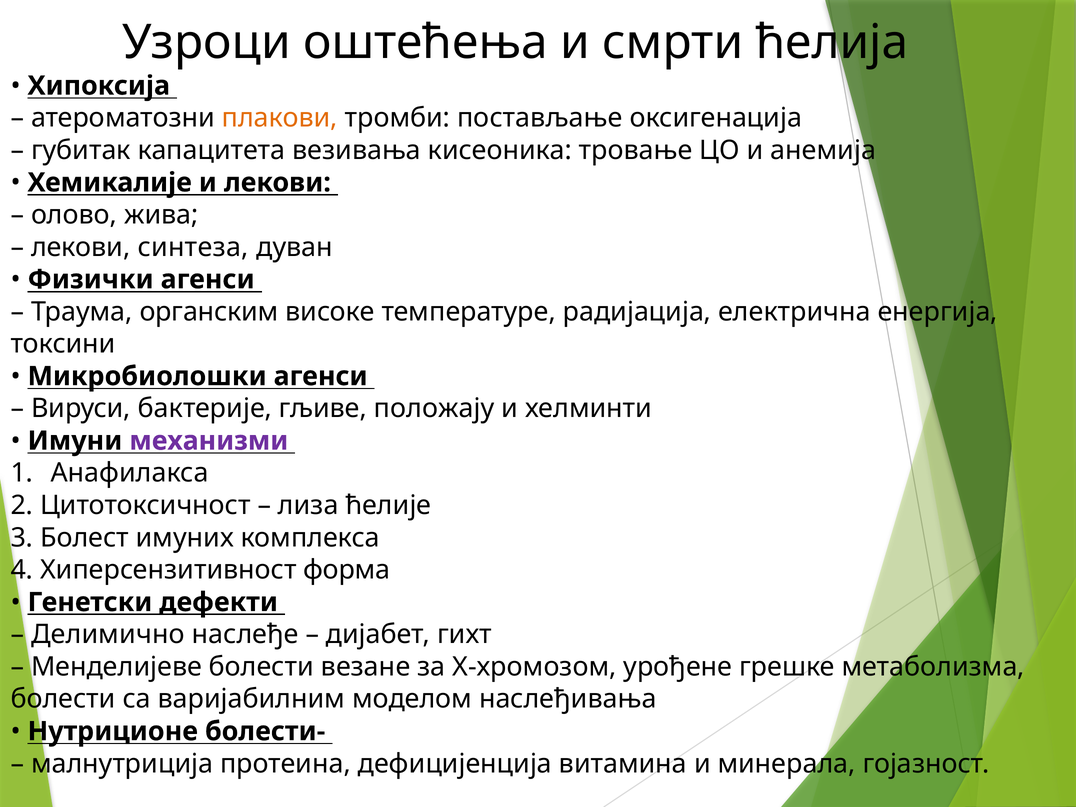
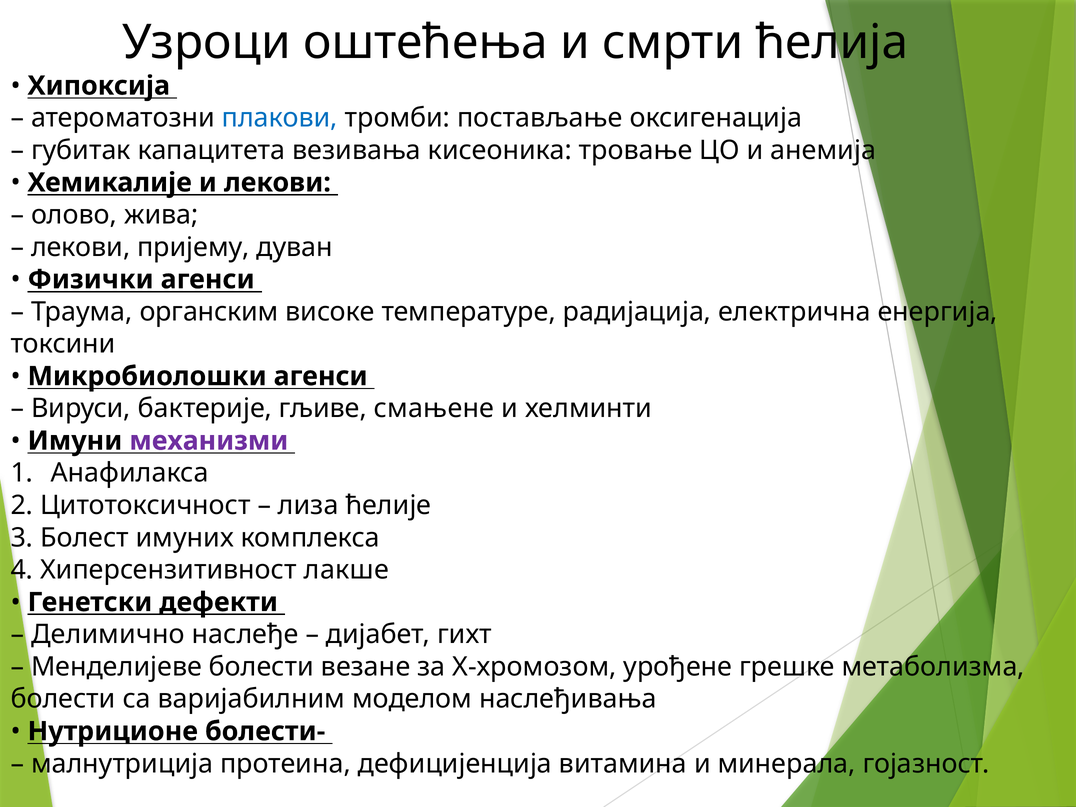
плакови colour: orange -> blue (280, 118)
синтеза: синтеза -> пријему (193, 247)
положају: положају -> смањене (434, 409)
форма: форма -> лакше (346, 570)
